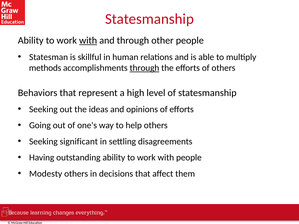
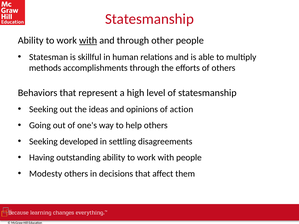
through underline: present -> none (144, 68)
of efforts: efforts -> action (181, 109)
significant: significant -> developed (79, 142)
